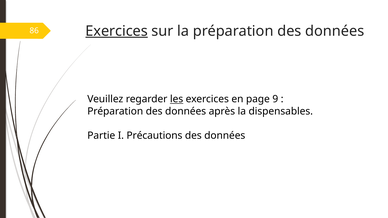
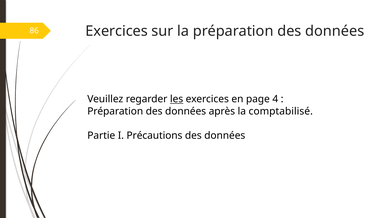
Exercices underline: present -> none (117, 31)
9: 9 -> 4 (275, 99)
dispensables: dispensables -> comptabilisé (281, 111)
